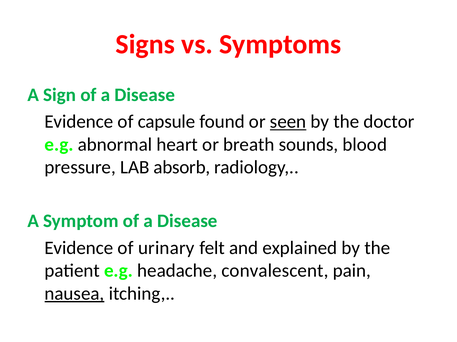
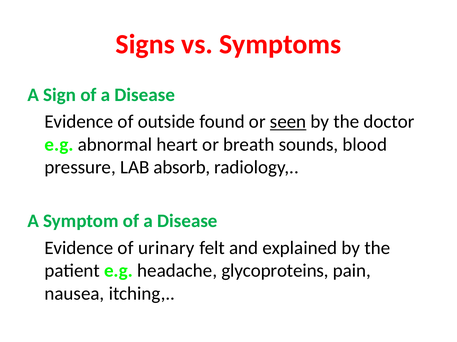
capsule: capsule -> outside (166, 122)
convalescent: convalescent -> glycoproteins (275, 271)
nausea underline: present -> none (74, 294)
